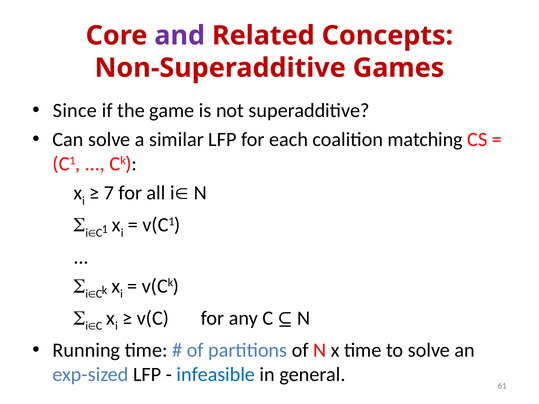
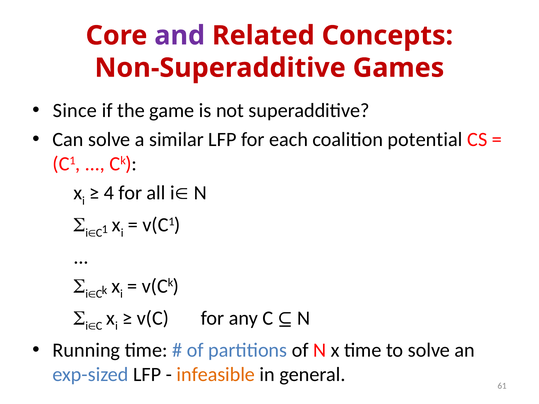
matching: matching -> potential (425, 140)
7: 7 -> 4 (109, 193)
infeasible colour: blue -> orange (216, 375)
